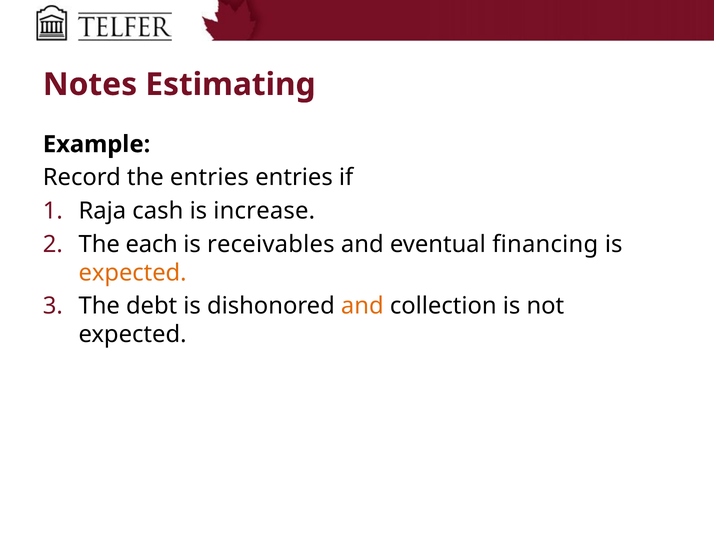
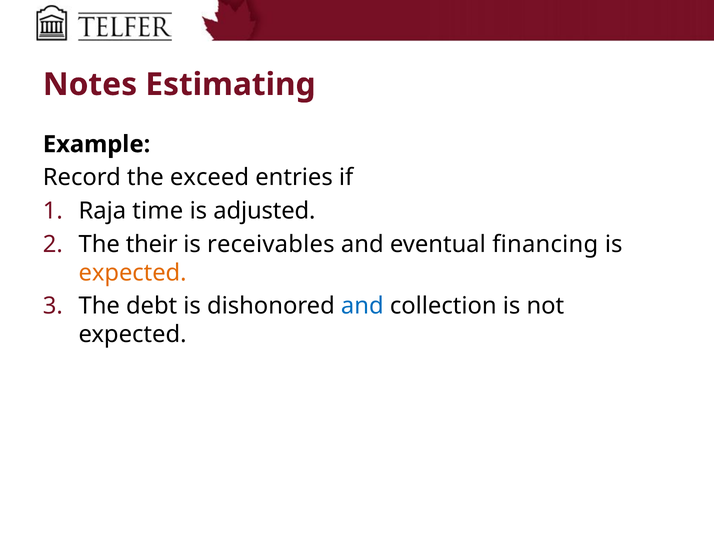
the entries: entries -> exceed (209, 178)
cash: cash -> time (158, 211)
increase: increase -> adjusted (264, 211)
each: each -> their (152, 244)
and colour: orange -> blue (362, 306)
